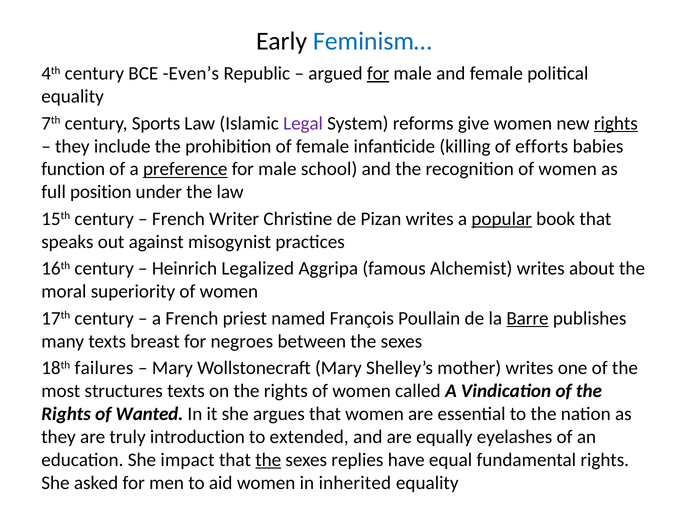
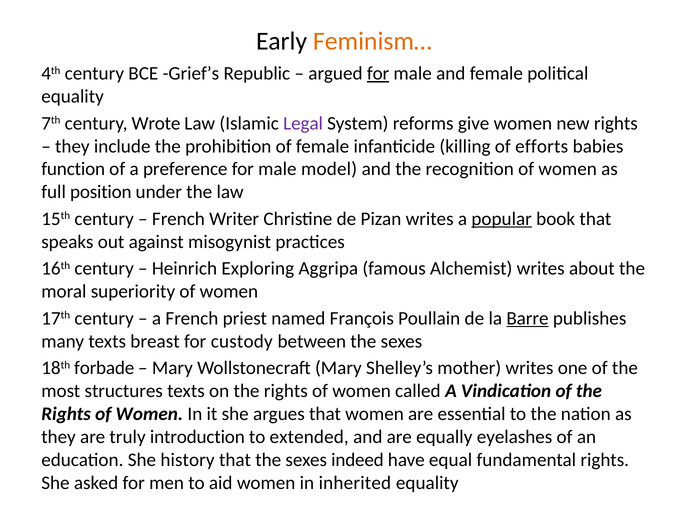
Feminism… colour: blue -> orange (372, 41)
Even’s: Even’s -> Grief’s (191, 74)
Sports: Sports -> Wrote (156, 123)
rights underline: present -> none (616, 123)
preference underline: present -> none (185, 169)
school: school -> model (329, 169)
Legalized: Legalized -> Exploring (258, 269)
negroes: negroes -> custody (242, 341)
failures: failures -> forbade (104, 368)
Wanted: Wanted -> Women (149, 414)
impact: impact -> history (188, 460)
the underline: present -> none (268, 460)
replies: replies -> indeed (357, 460)
